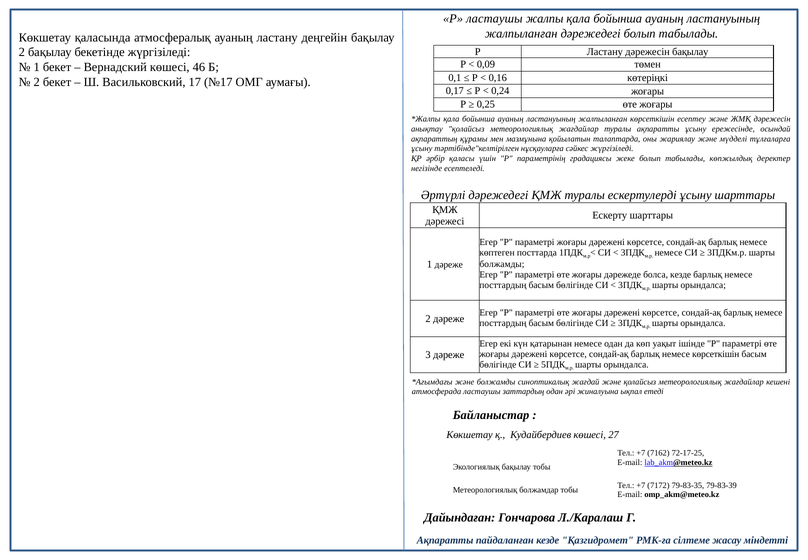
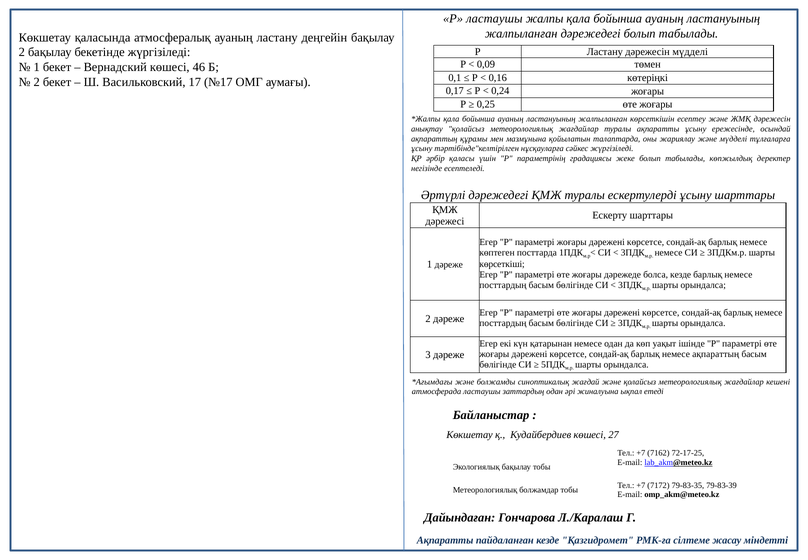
дәрежесін бақылау: бақылау -> мүдделі (690, 52)
болжамды: болжамды -> көрсеткіші (502, 264)
немесе көрсеткішін: көрсеткішін -> ақпараттың (716, 354)
